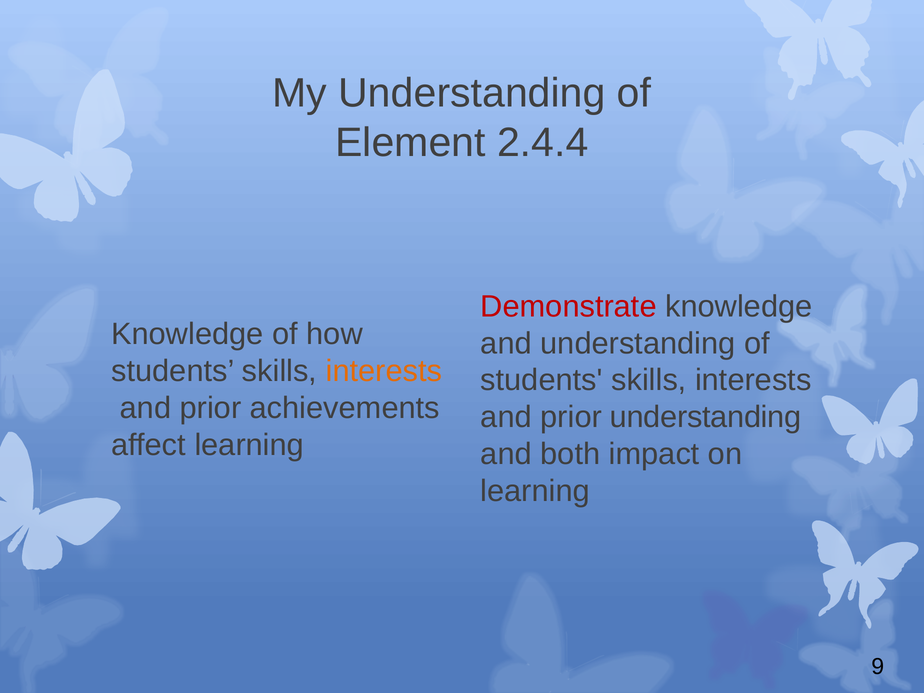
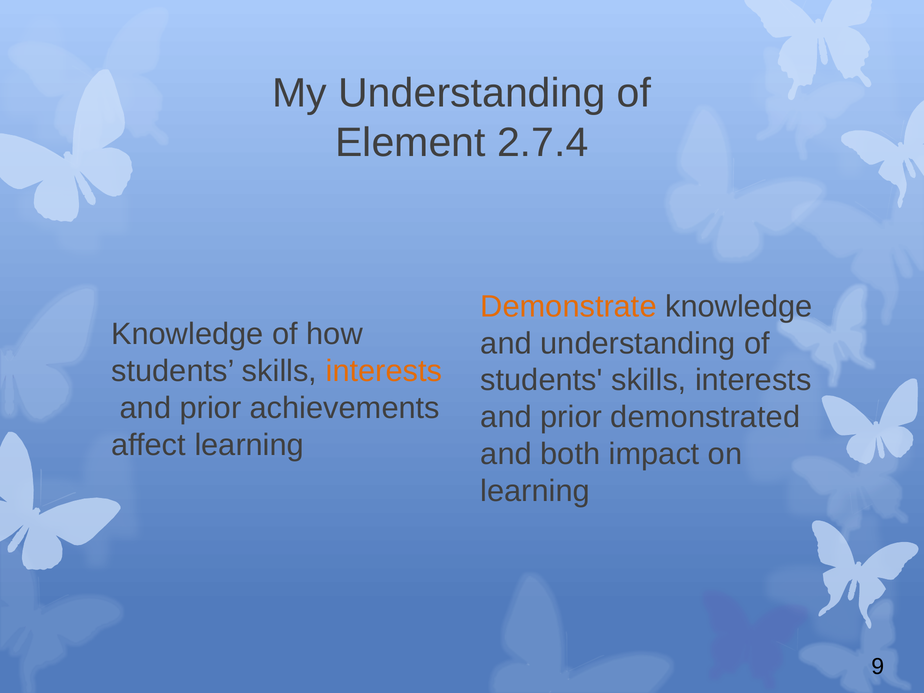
2.4.4: 2.4.4 -> 2.7.4 (543, 142)
Demonstrate colour: red -> orange (569, 306)
prior understanding: understanding -> demonstrated (705, 417)
